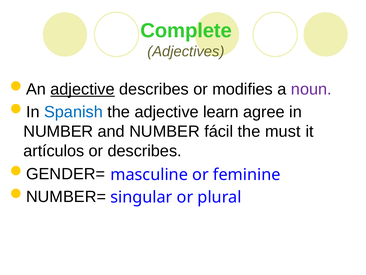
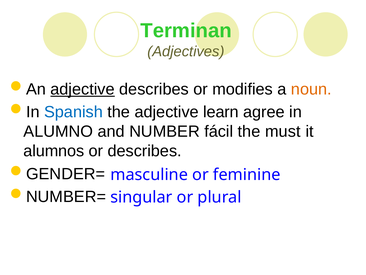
Complete: Complete -> Terminan (186, 31)
noun colour: purple -> orange (311, 89)
NUMBER: NUMBER -> ALUMNO (58, 131)
artículos: artículos -> alumnos (54, 151)
